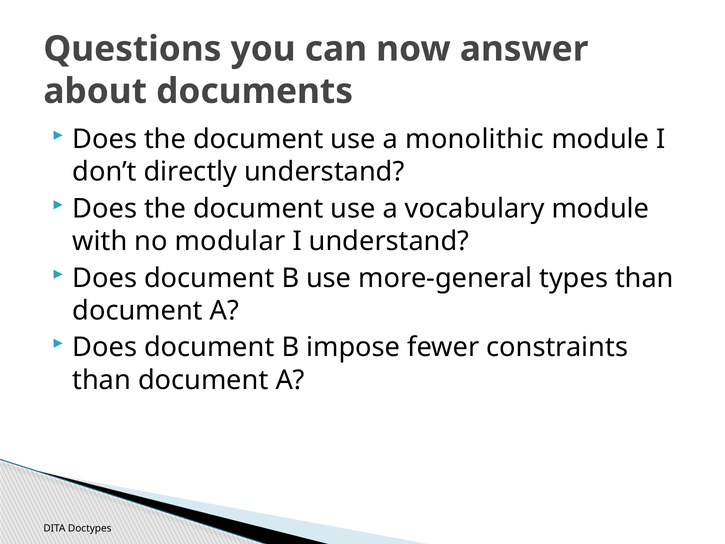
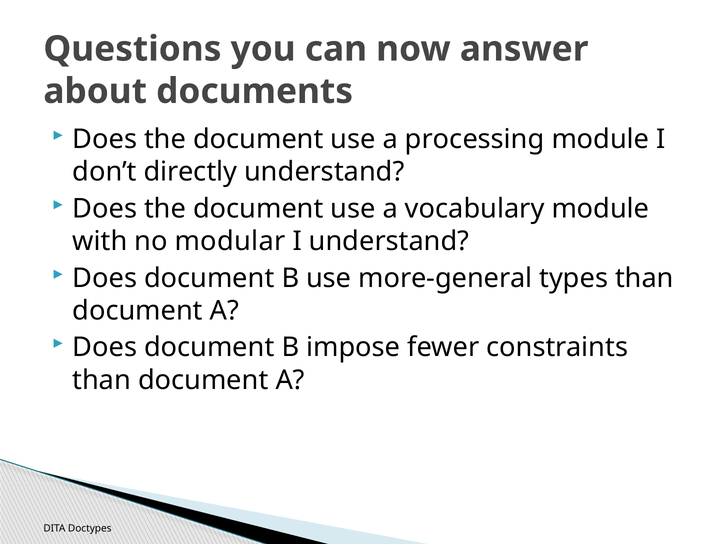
monolithic: monolithic -> processing (475, 139)
